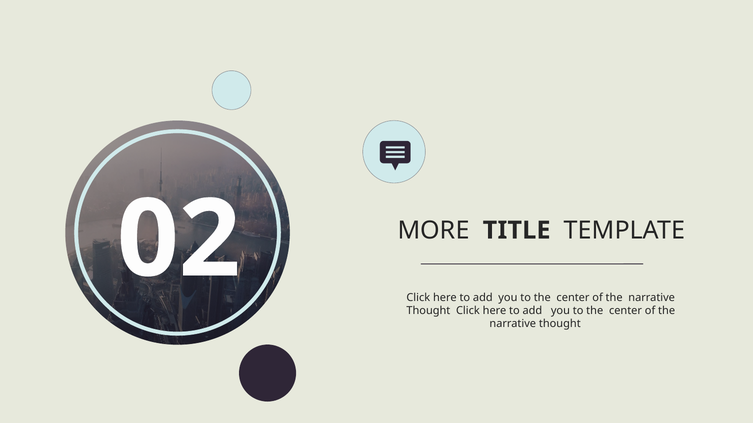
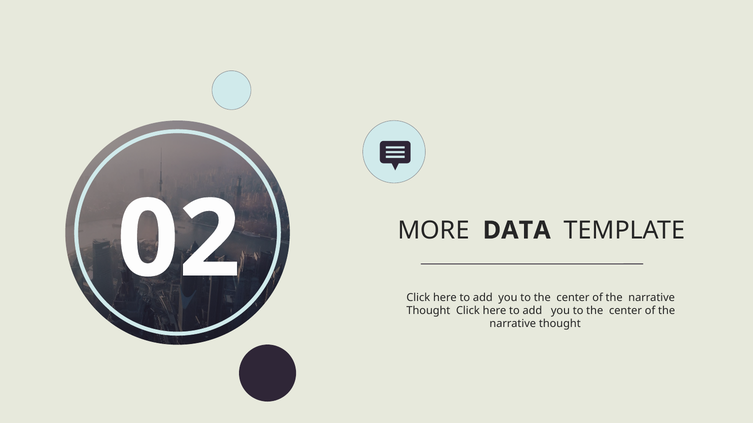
TITLE: TITLE -> DATA (517, 231)
